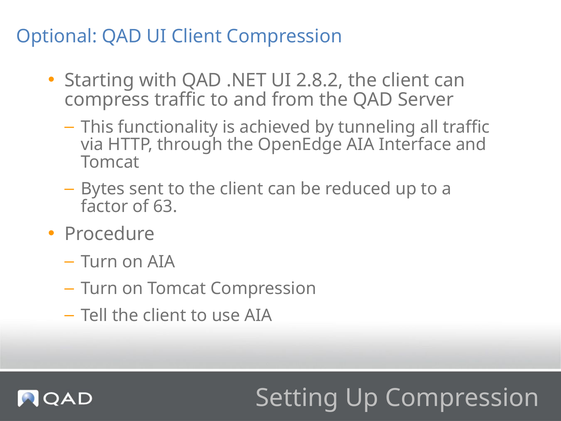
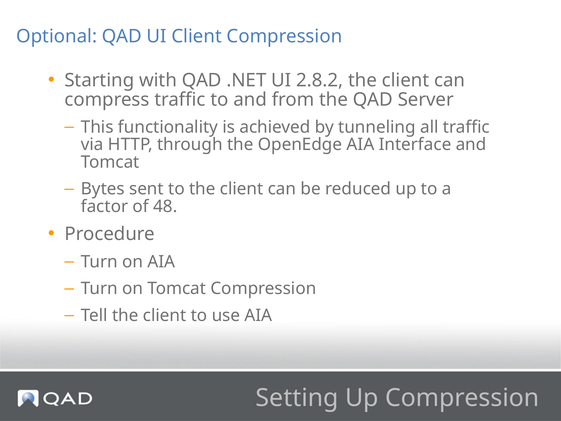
63: 63 -> 48 (165, 206)
